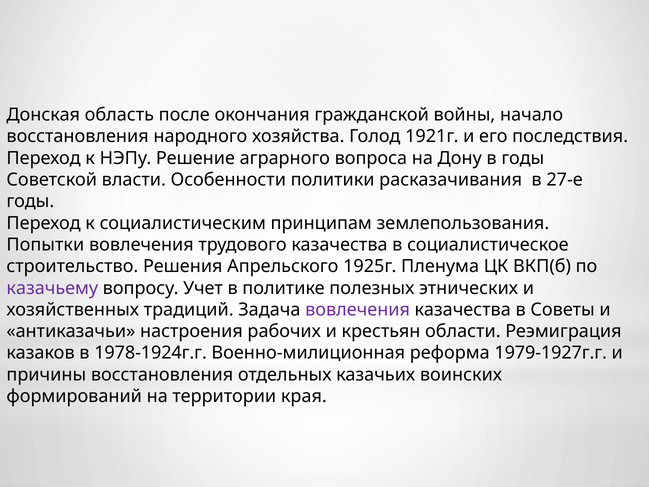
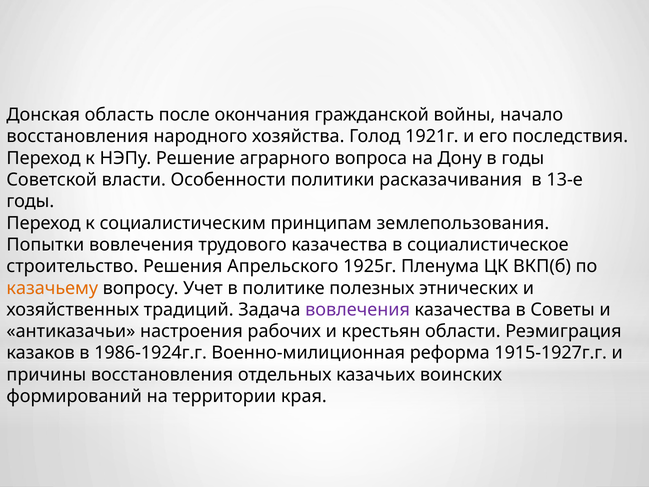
27-е: 27-е -> 13-е (565, 180)
казачьему colour: purple -> orange (52, 288)
1978-1924г.г: 1978-1924г.г -> 1986-1924г.г (151, 353)
1979-1927г.г: 1979-1927г.г -> 1915-1927г.г (551, 353)
